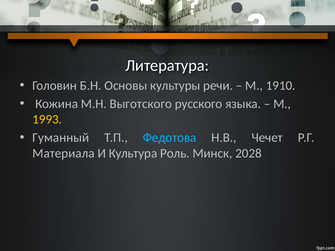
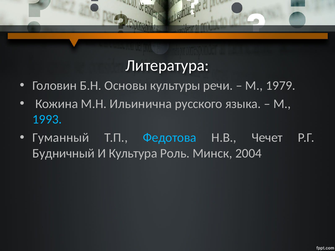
1910: 1910 -> 1979 (281, 86)
Выготского: Выготского -> Ильинична (141, 104)
1993 colour: yellow -> light blue (47, 120)
Материала: Материала -> Будничный (64, 153)
2028: 2028 -> 2004 (249, 153)
